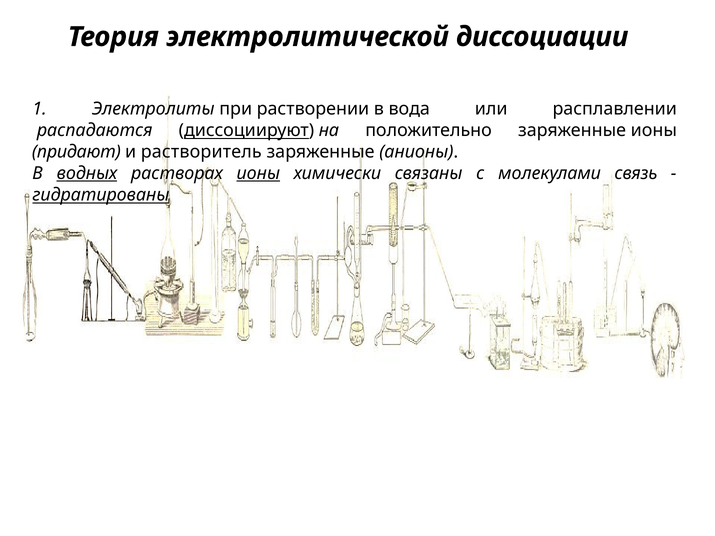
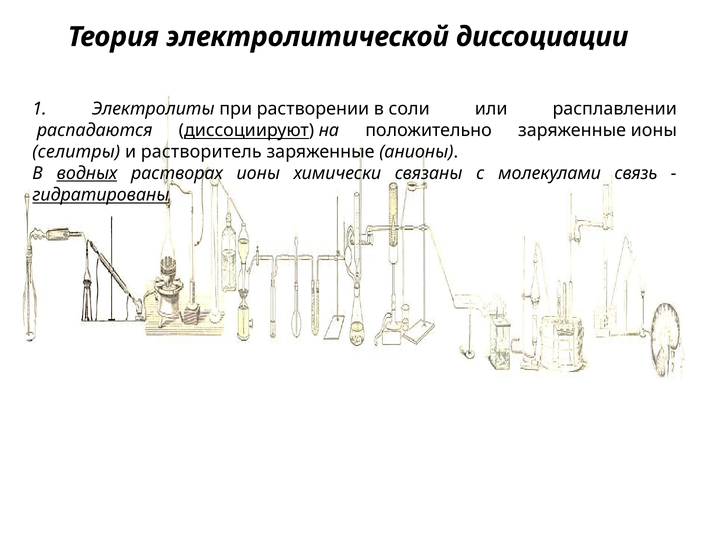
вода: вода -> соли (409, 109)
придают: придают -> селитры (76, 152)
ионы underline: present -> none (258, 173)
